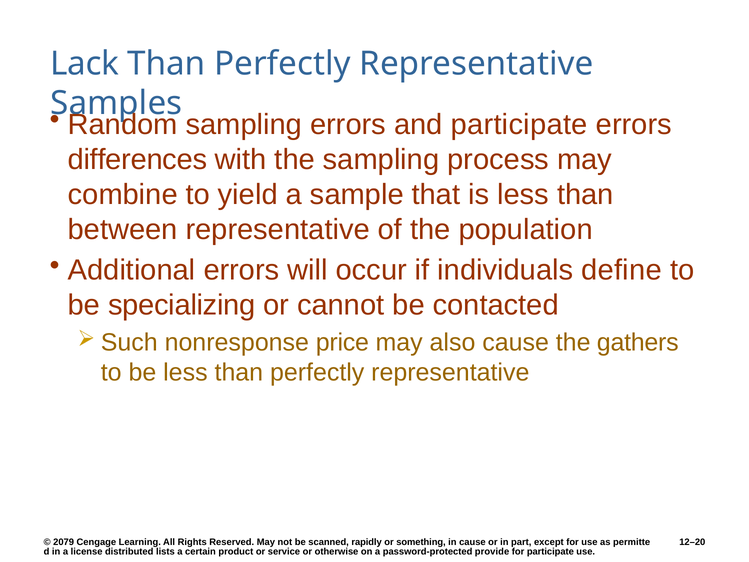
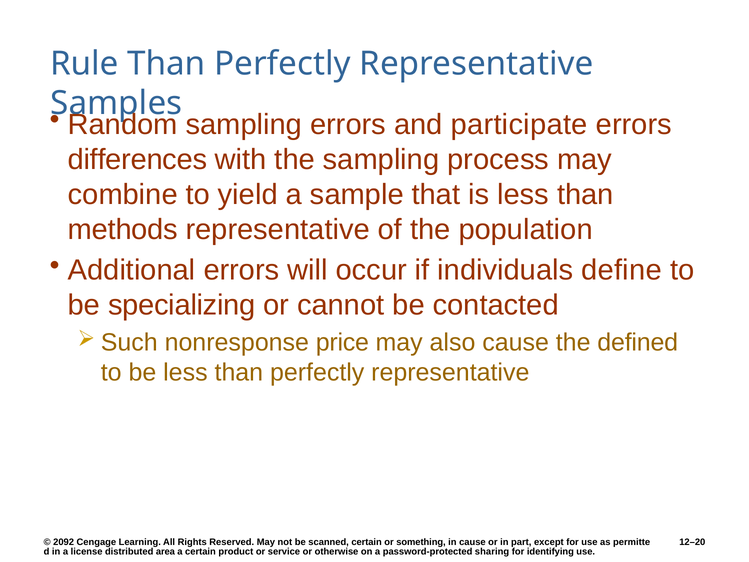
Lack: Lack -> Rule (85, 64)
between: between -> methods (123, 229)
gathers: gathers -> defined (638, 342)
2079: 2079 -> 2092 (64, 542)
scanned rapidly: rapidly -> certain (367, 542)
lists: lists -> area (165, 551)
provide: provide -> sharing (492, 551)
for participate: participate -> identifying (550, 551)
